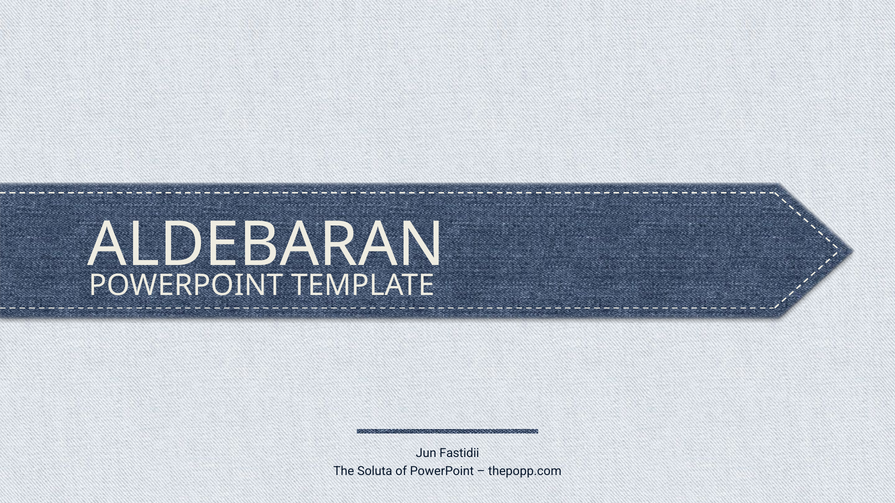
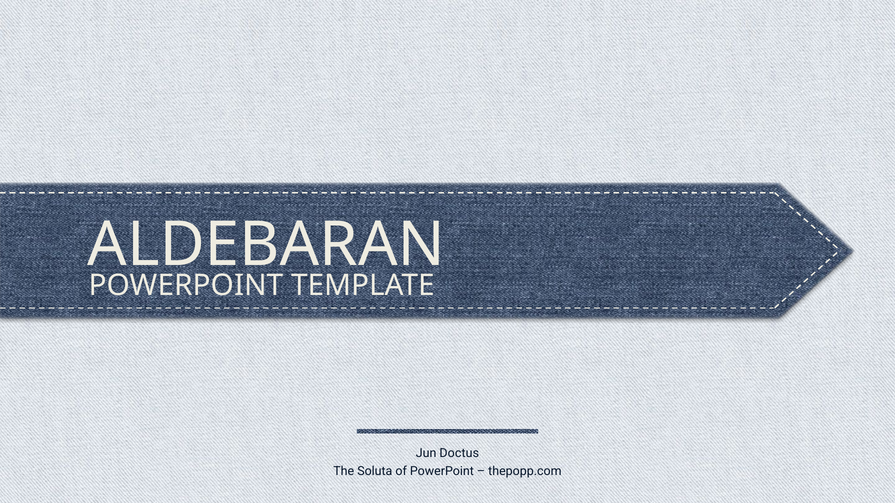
Fastidii: Fastidii -> Doctus (459, 454)
